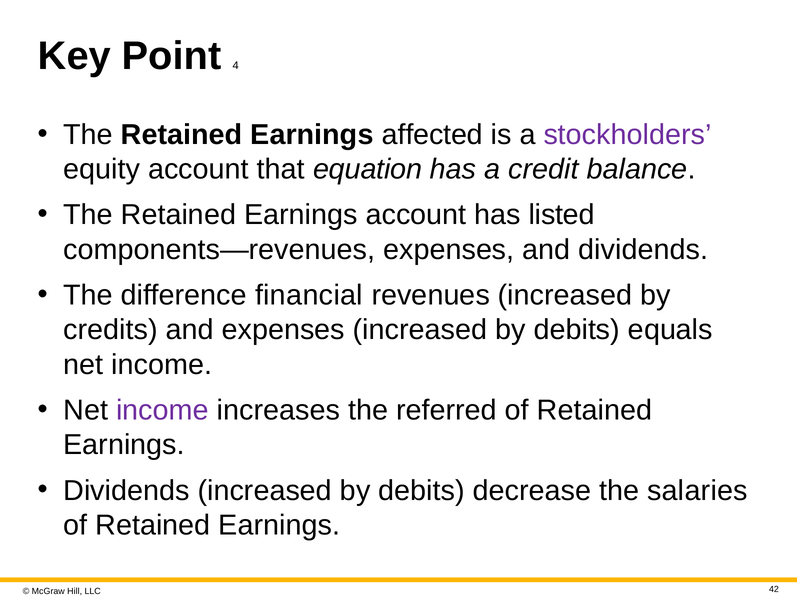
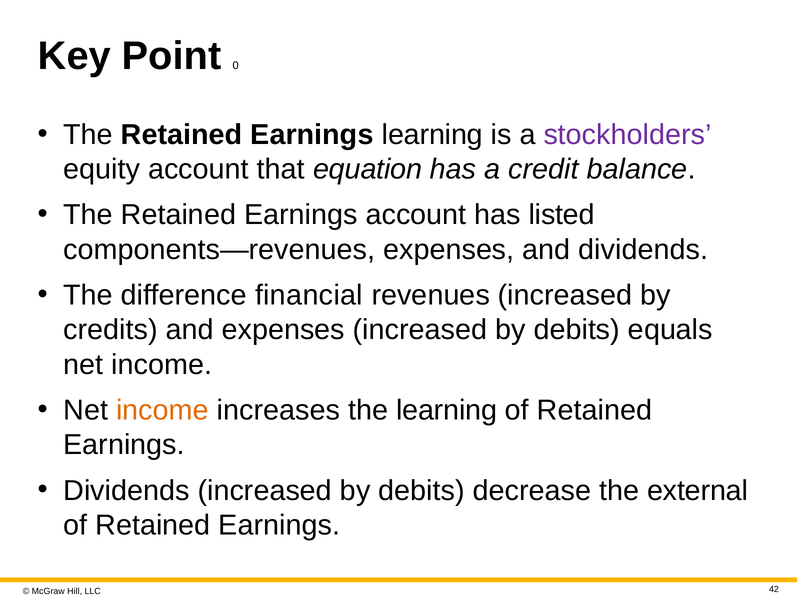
4: 4 -> 0 (236, 65)
Earnings affected: affected -> learning (432, 135)
income colour: purple -> orange (162, 410)
the referred: referred -> learning (447, 410)
salaries: salaries -> external (698, 490)
